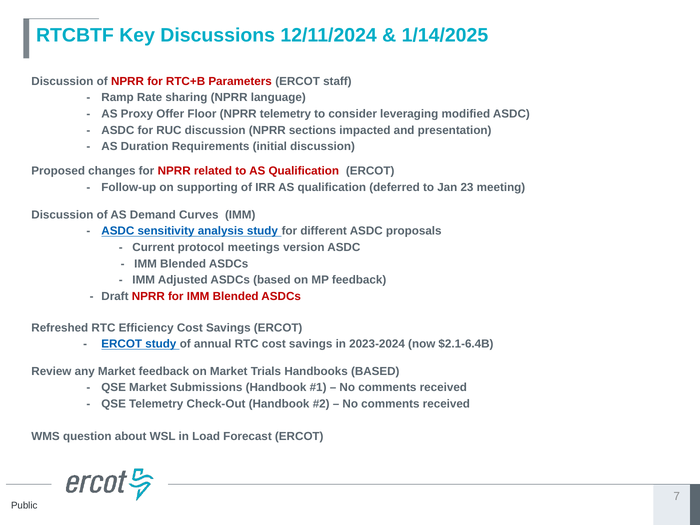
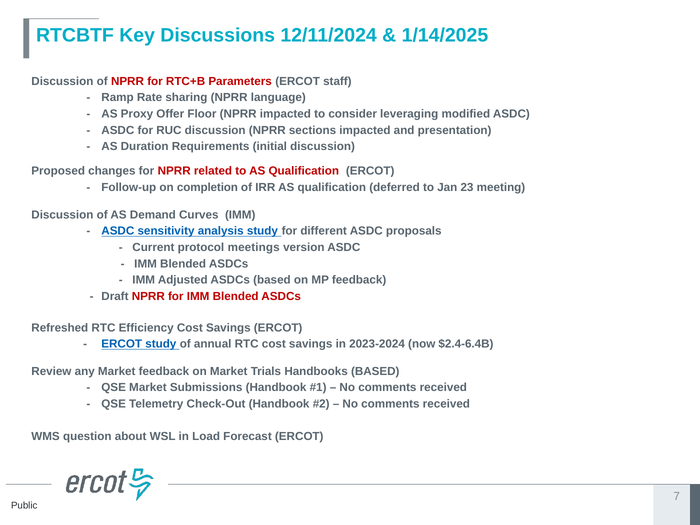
NPRR telemetry: telemetry -> impacted (285, 114)
supporting: supporting -> completion (207, 187)
$2.1-6.4B: $2.1-6.4B -> $2.4-6.4B (466, 344)
